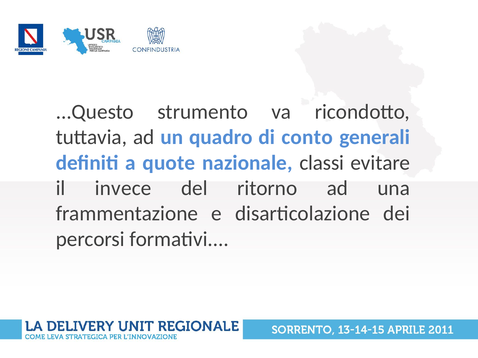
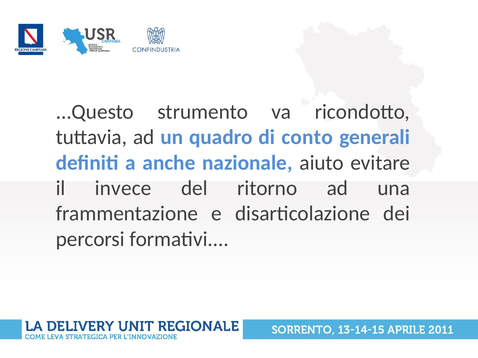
quote: quote -> anche (169, 163)
classi: classi -> aiuto (322, 163)
